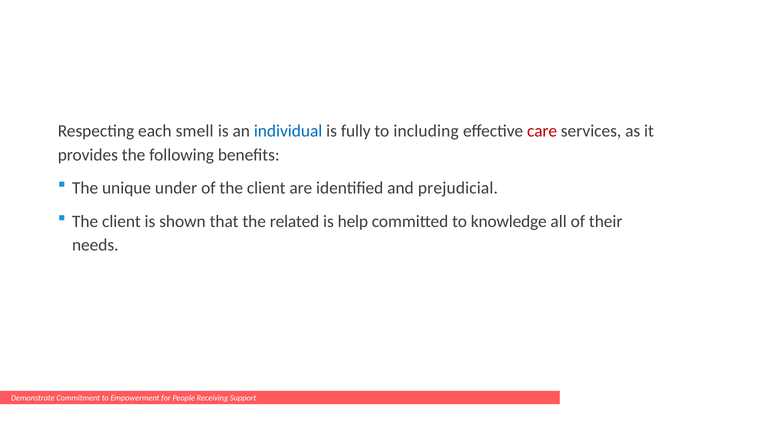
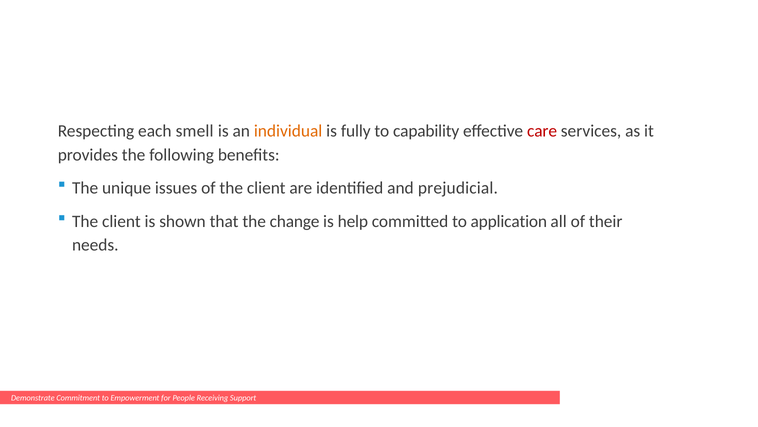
individual colour: blue -> orange (288, 131)
including: including -> capability (426, 131)
under: under -> issues (176, 188)
related: related -> change (295, 221)
knowledge: knowledge -> application (509, 221)
